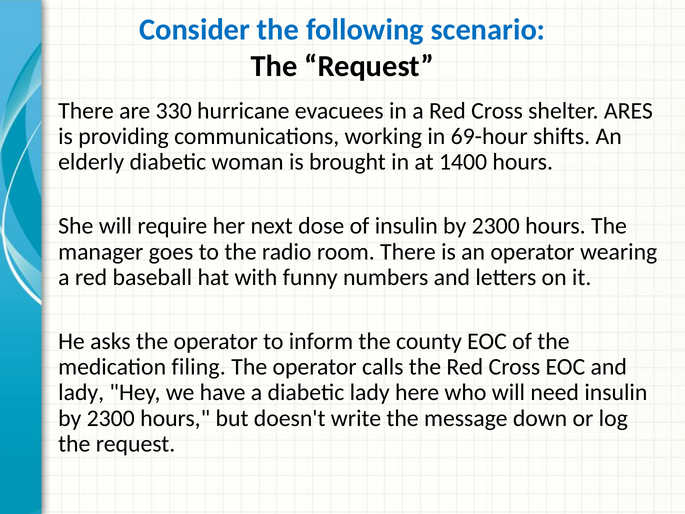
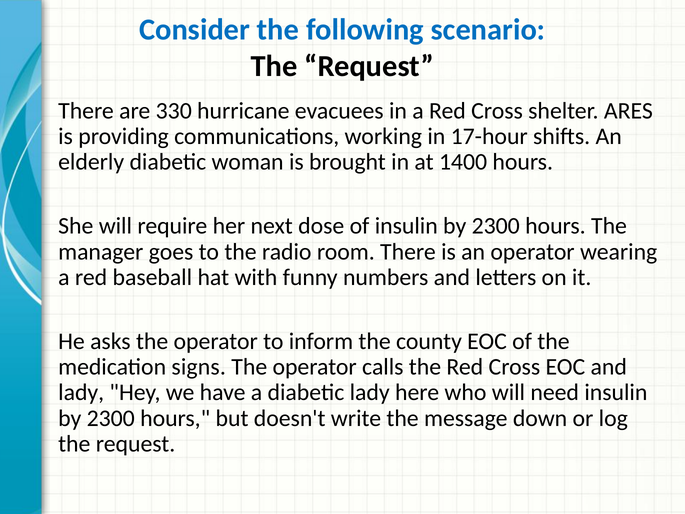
69-hour: 69-hour -> 17-hour (489, 136)
filing: filing -> signs (199, 367)
